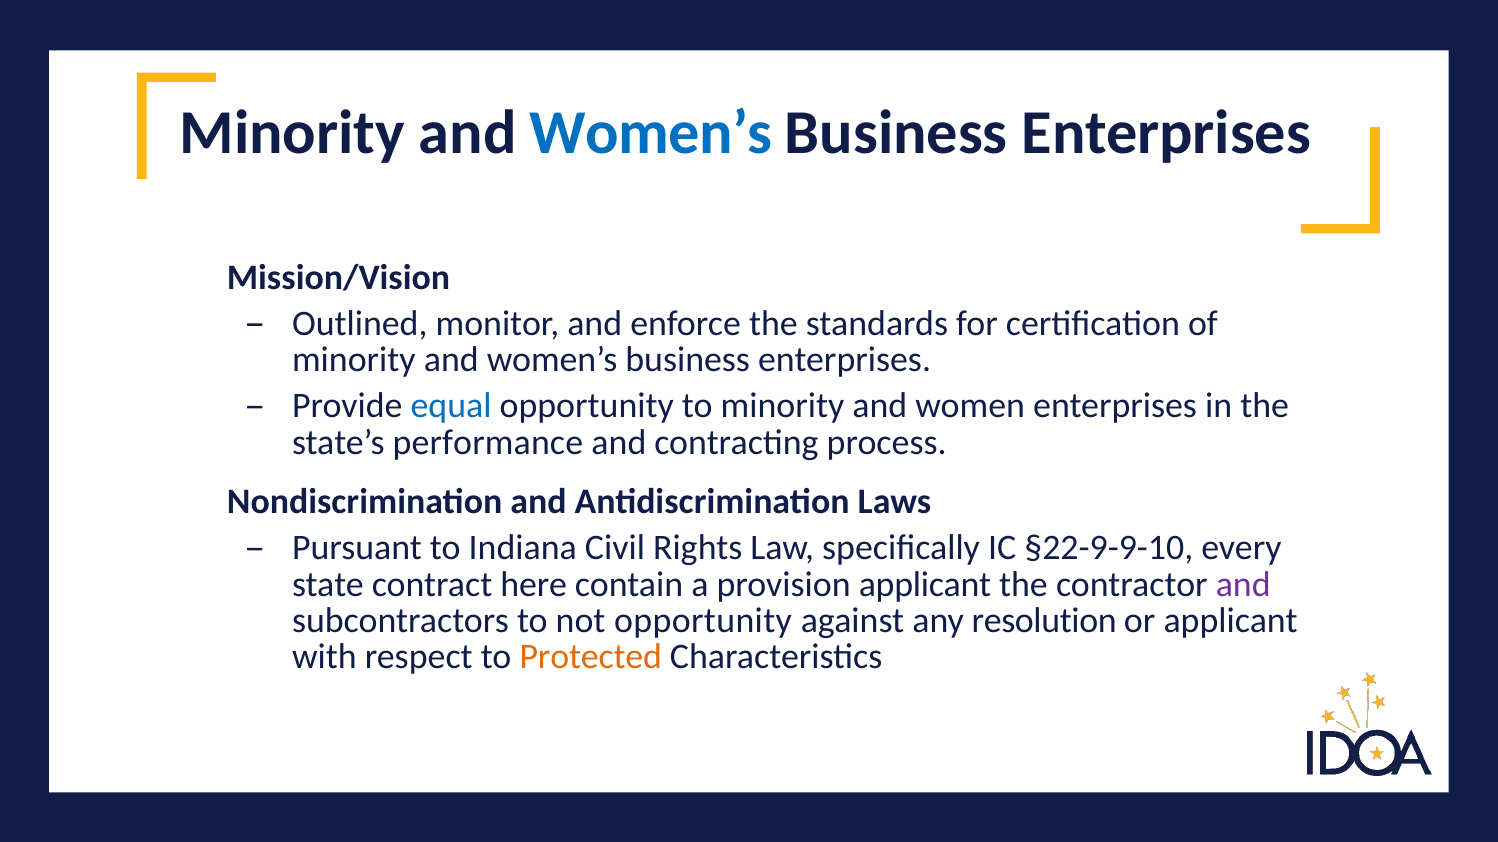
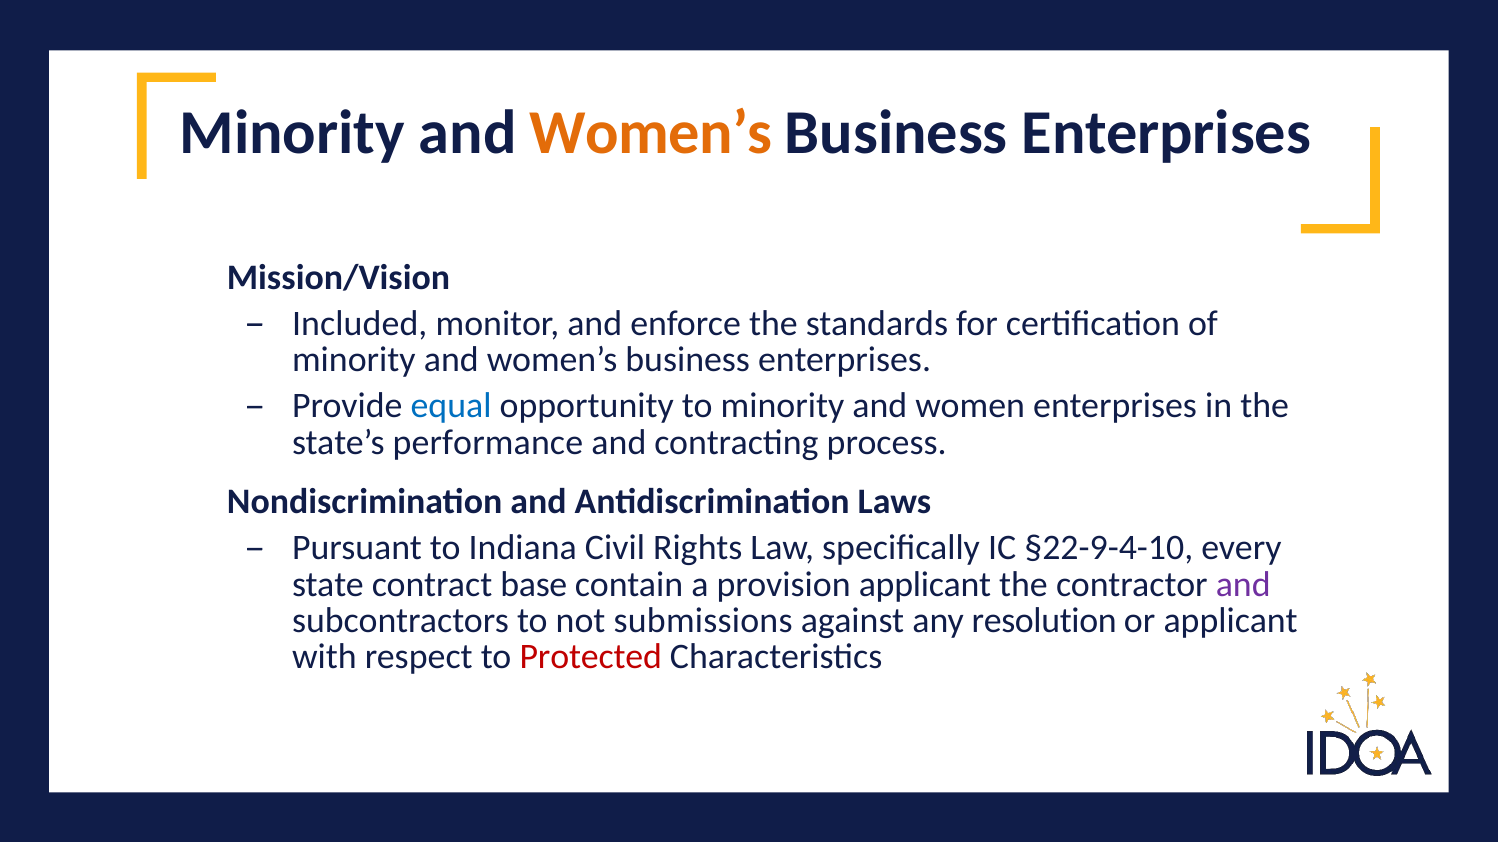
Women’s colour: blue -> orange (651, 133)
Outlined: Outlined -> Included (360, 324)
§22-9-9-10: §22-9-9-10 -> §22-9-4-10 (1109, 548)
here: here -> base (534, 585)
not opportunity: opportunity -> submissions (703, 621)
Protected colour: orange -> red (591, 658)
